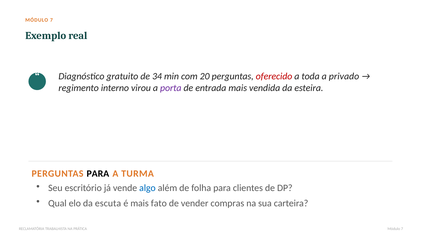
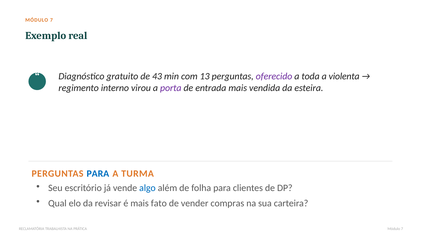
34: 34 -> 43 (157, 76)
20: 20 -> 13 (205, 76)
oferecido colour: red -> purple (274, 76)
privado: privado -> violenta (344, 76)
PARA colour: black -> blue (98, 174)
escuta: escuta -> revisar (108, 204)
